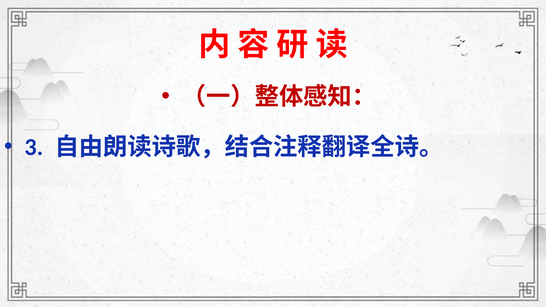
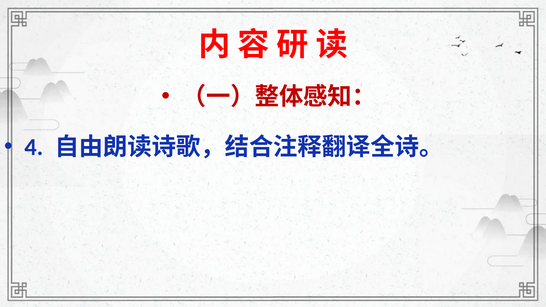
3: 3 -> 4 (34, 147)
